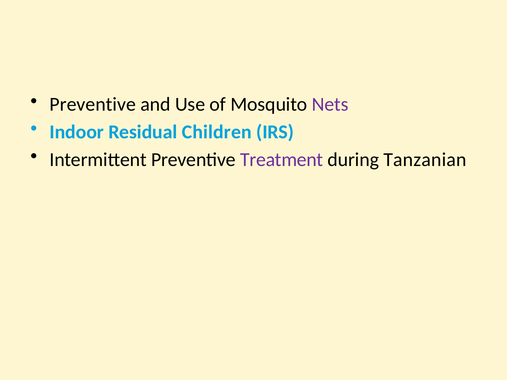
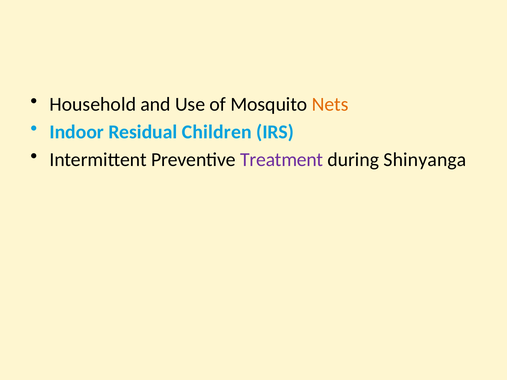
Preventive: Preventive -> Household (93, 104)
Nets colour: purple -> orange (330, 104)
Tanzanian: Tanzanian -> Shinyanga (425, 160)
